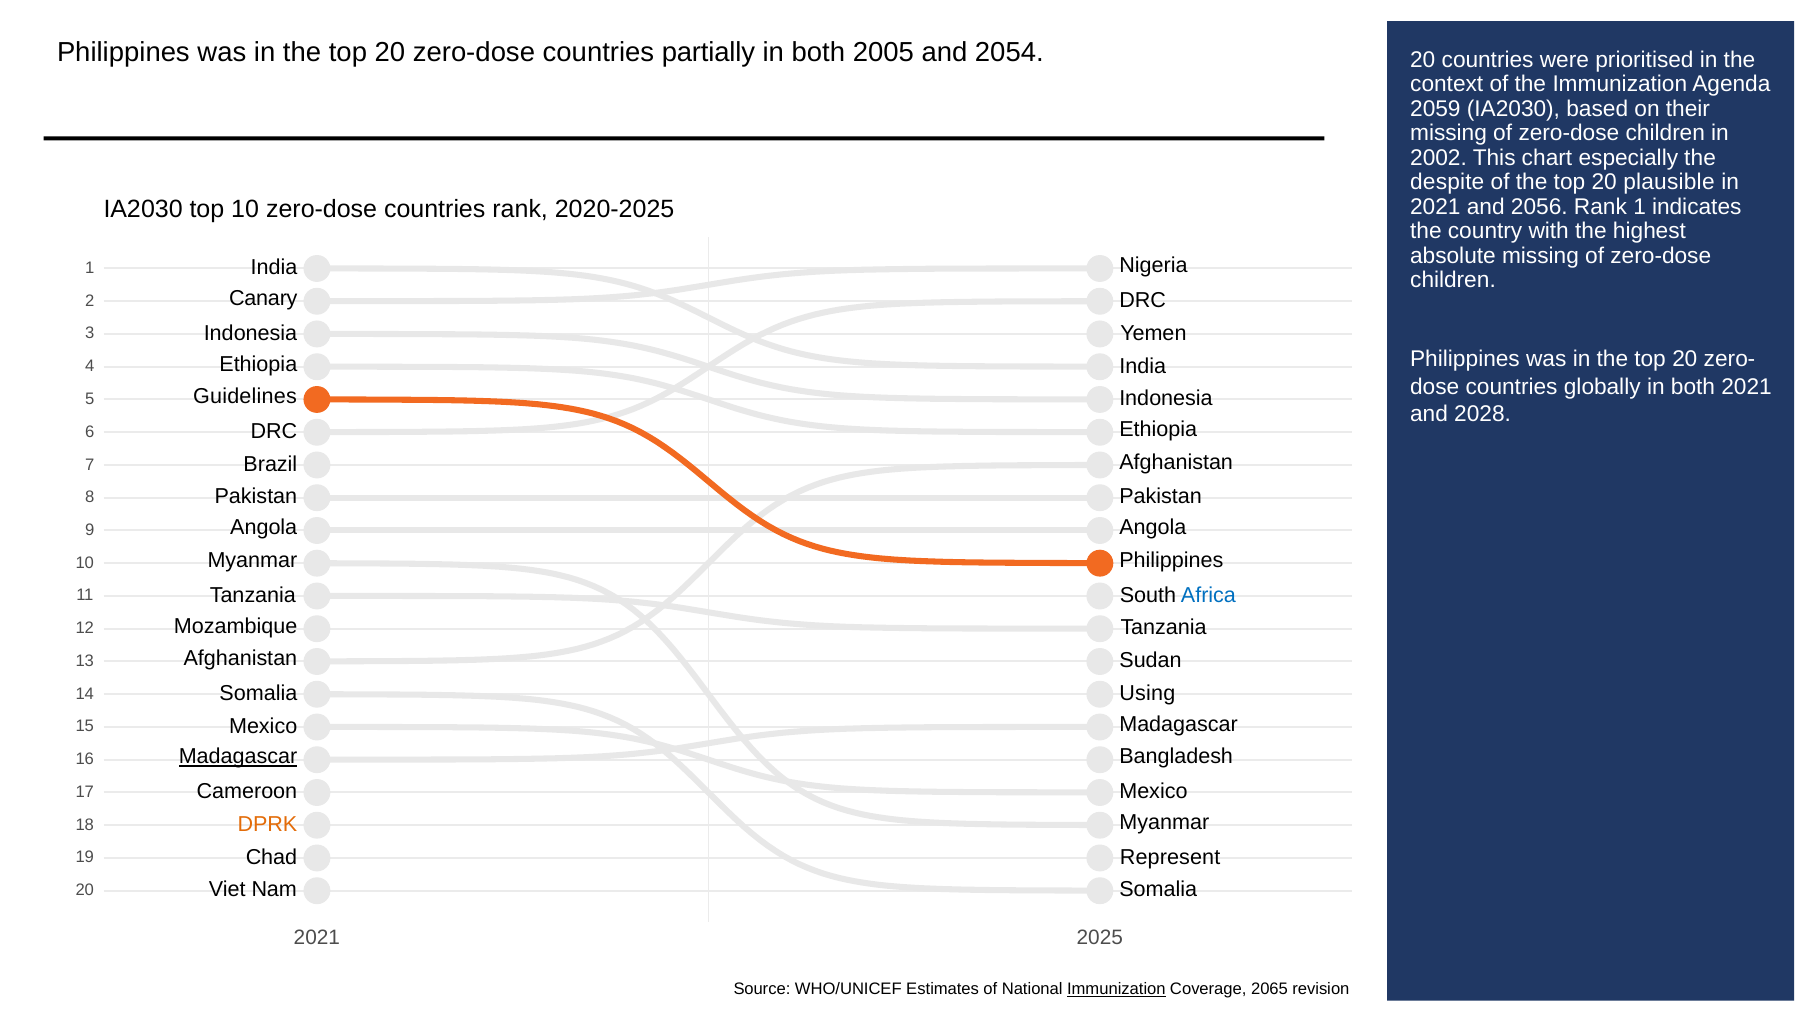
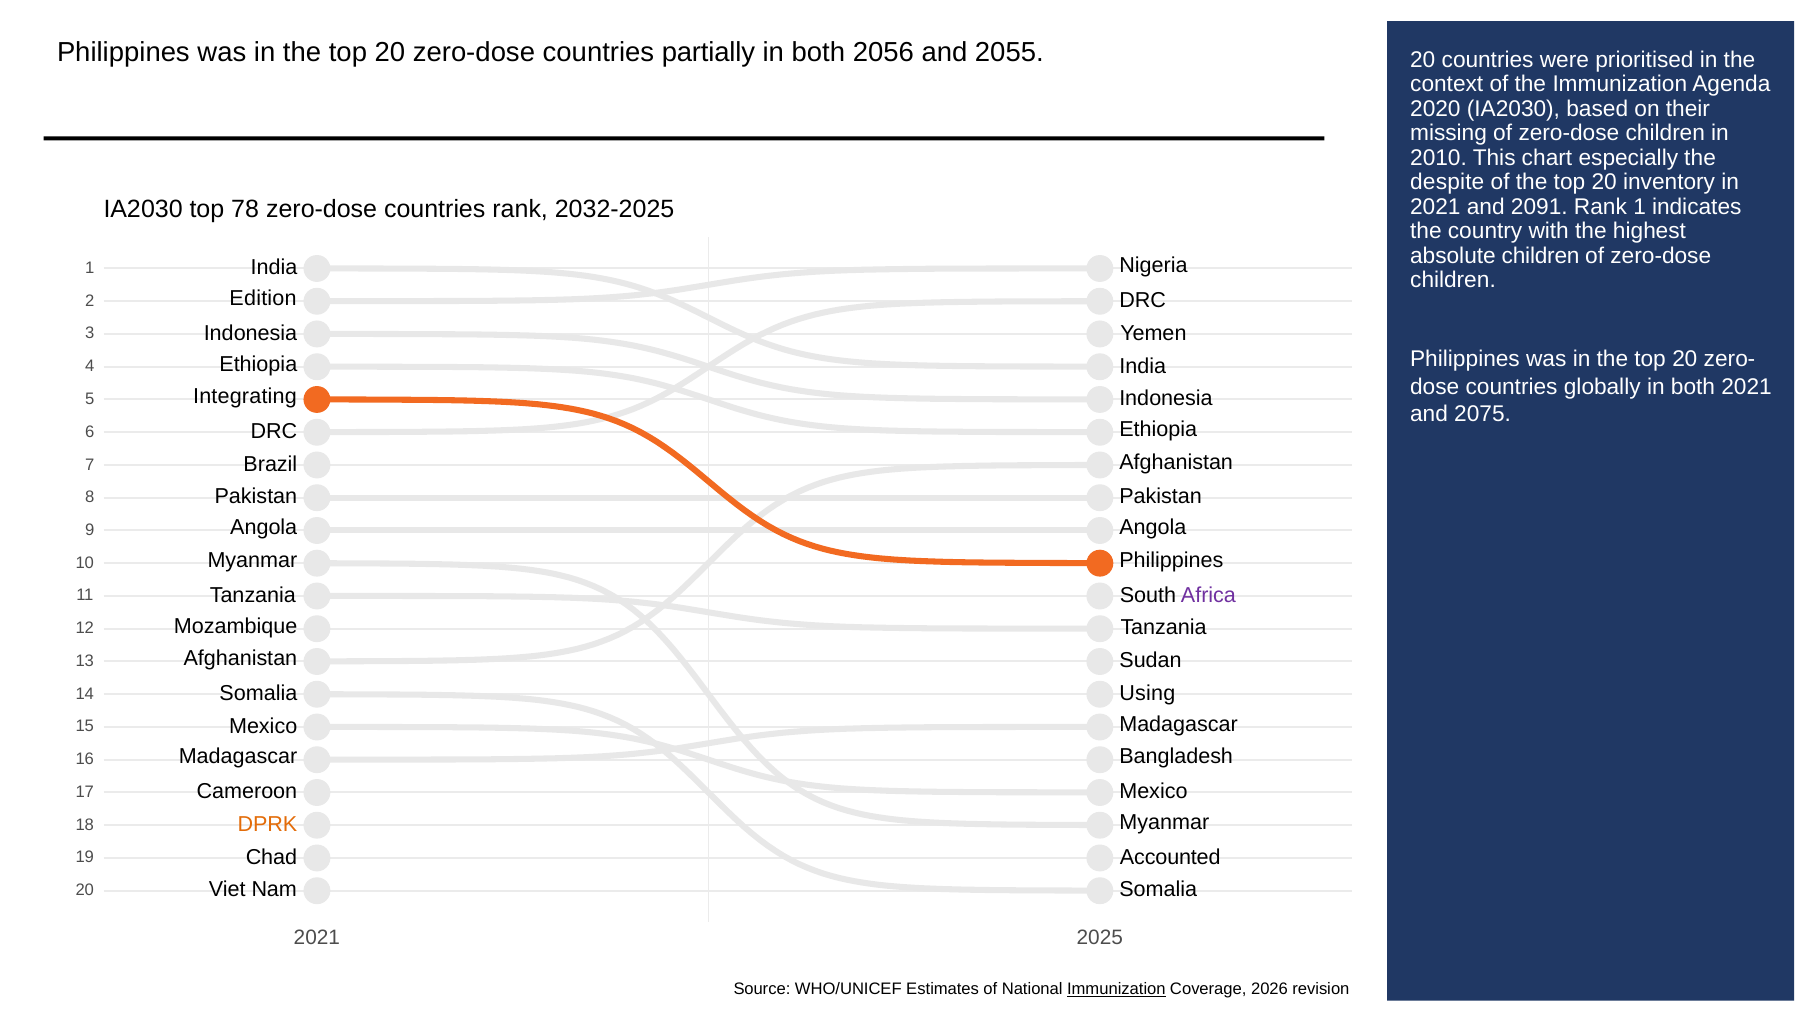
2005: 2005 -> 2056 (883, 52)
2054: 2054 -> 2055 (1009, 52)
2059: 2059 -> 2020 (1435, 109)
2002: 2002 -> 2010 (1439, 158)
plausible: plausible -> inventory (1669, 182)
2056: 2056 -> 2091 (1539, 207)
top 10: 10 -> 78 (245, 210)
2020-2025: 2020-2025 -> 2032-2025 (615, 210)
absolute missing: missing -> children (1541, 256)
Canary: Canary -> Edition (263, 298)
Guidelines: Guidelines -> Integrating (245, 397)
2028: 2028 -> 2075 (1483, 414)
Africa colour: blue -> purple (1208, 595)
Madagascar underline: present -> none (238, 757)
Represent: Represent -> Accounted (1170, 857)
2065: 2065 -> 2026 (1269, 989)
